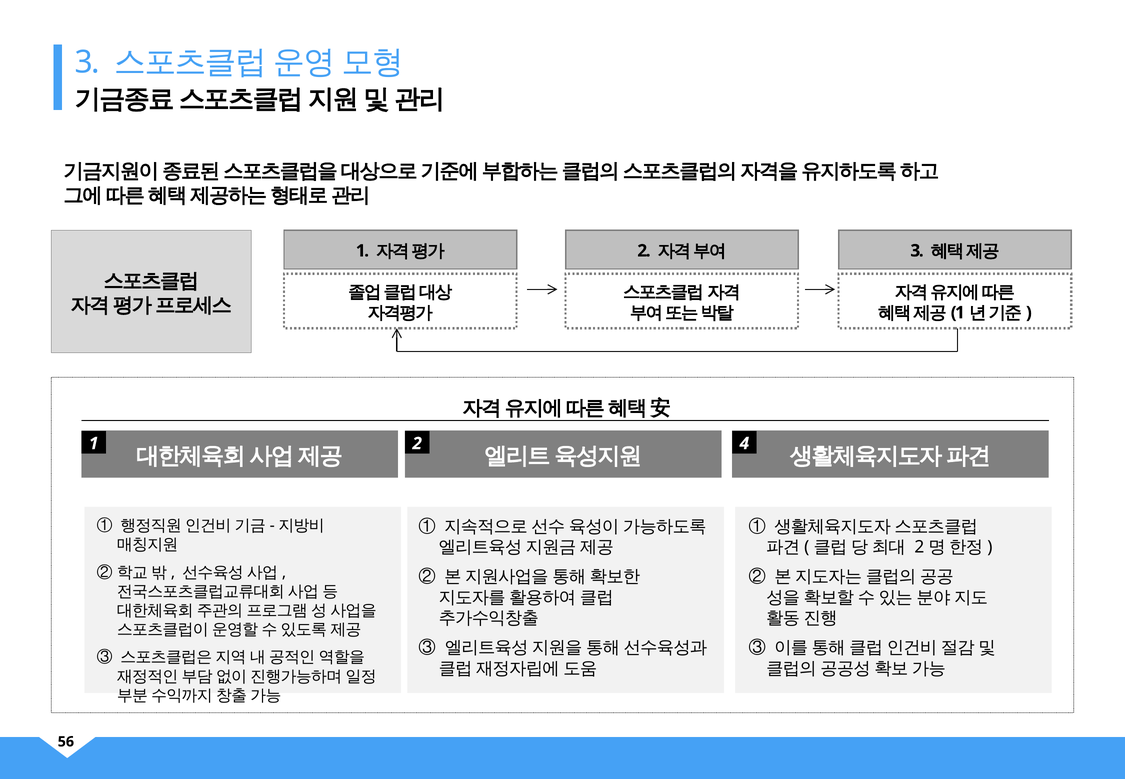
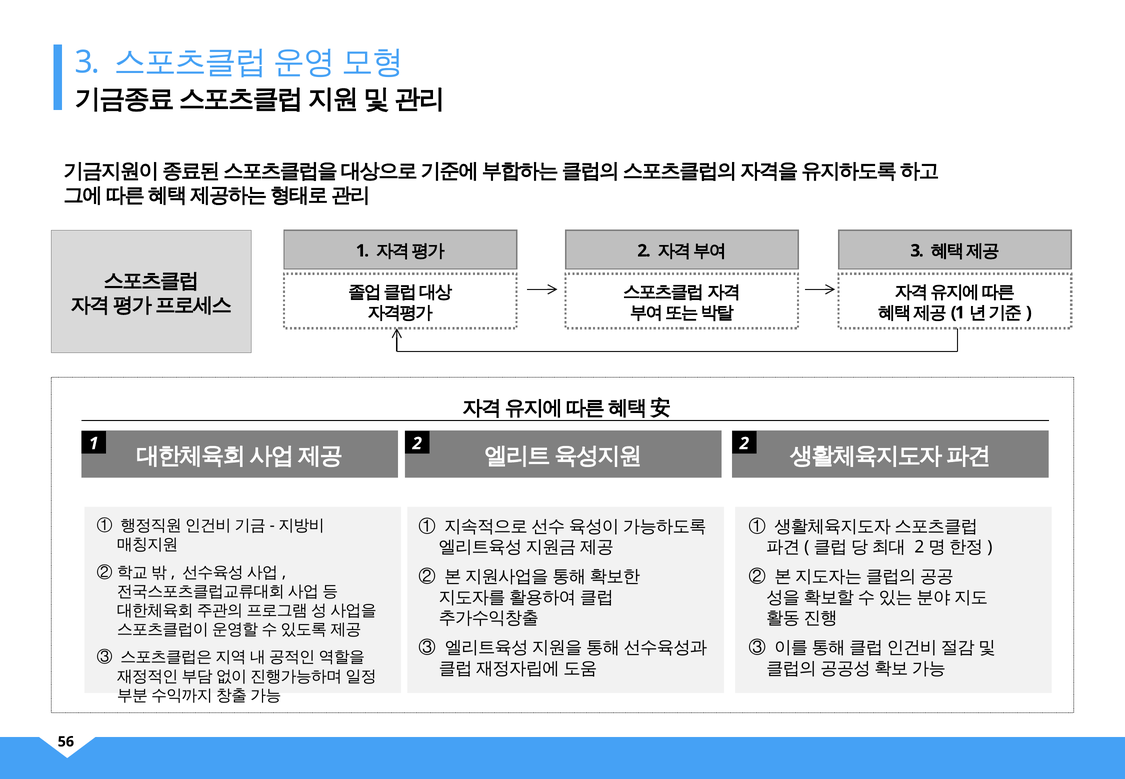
2 4: 4 -> 2 (744, 443)
